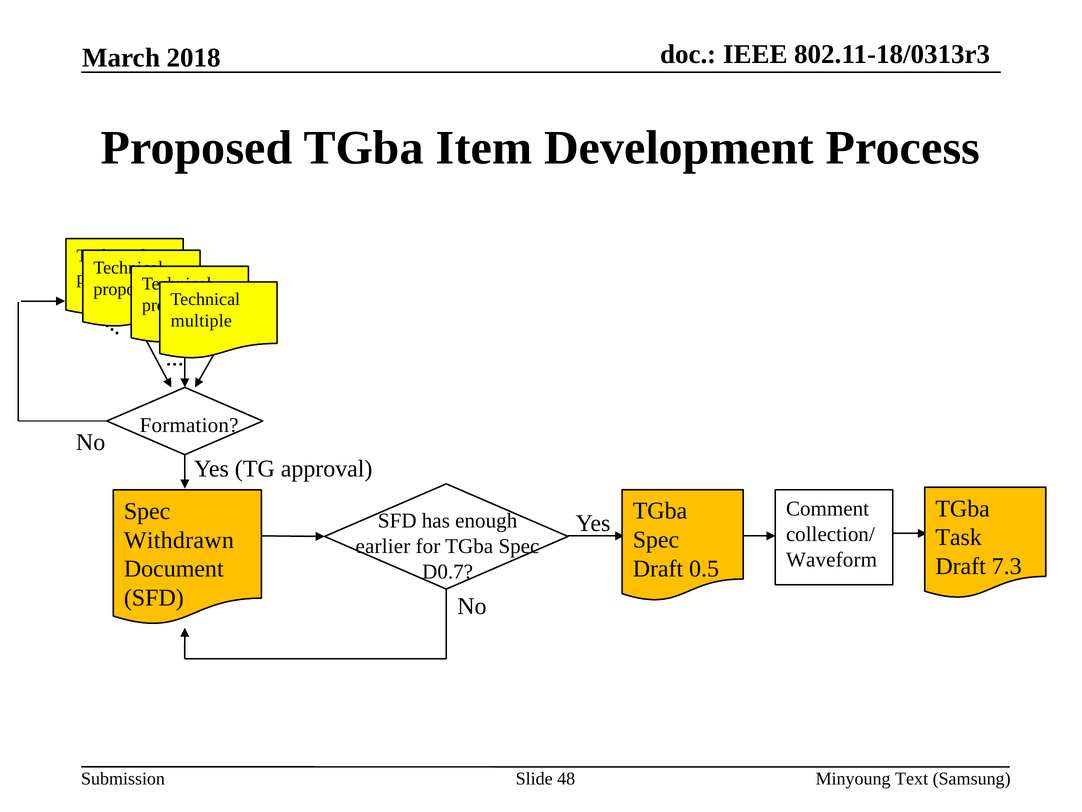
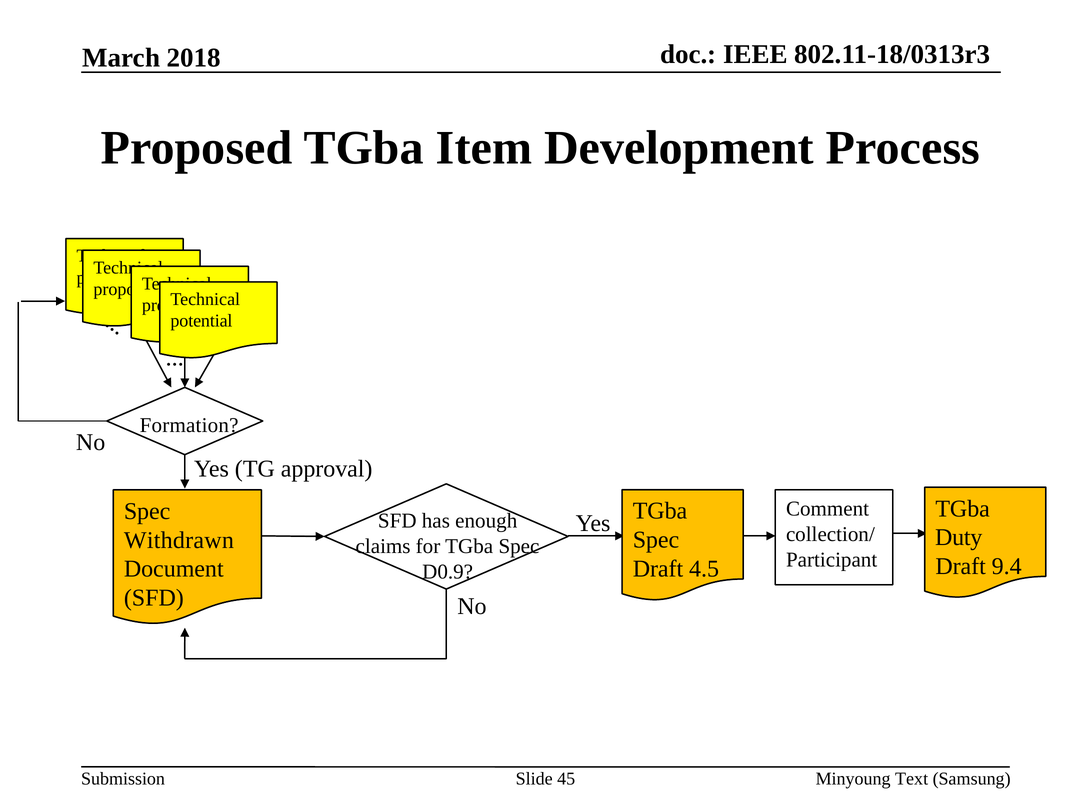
multiple: multiple -> potential (201, 321)
Task: Task -> Duty (959, 537)
earlier: earlier -> claims (383, 546)
Waveform: Waveform -> Participant (832, 559)
7.3: 7.3 -> 9.4 (1007, 566)
0.5: 0.5 -> 4.5 (704, 568)
D0.7: D0.7 -> D0.9 (448, 571)
48: 48 -> 45 (566, 778)
